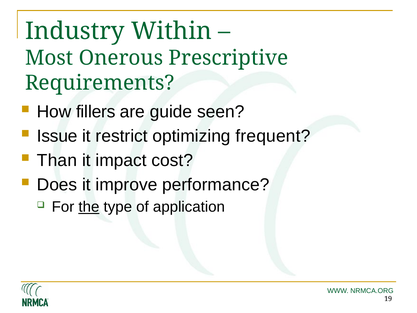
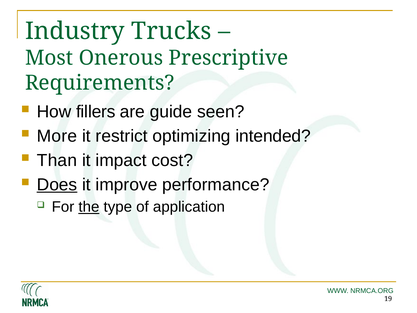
Within: Within -> Trucks (171, 31)
Issue: Issue -> More (57, 136)
frequent: frequent -> intended (273, 136)
Does underline: none -> present (57, 185)
